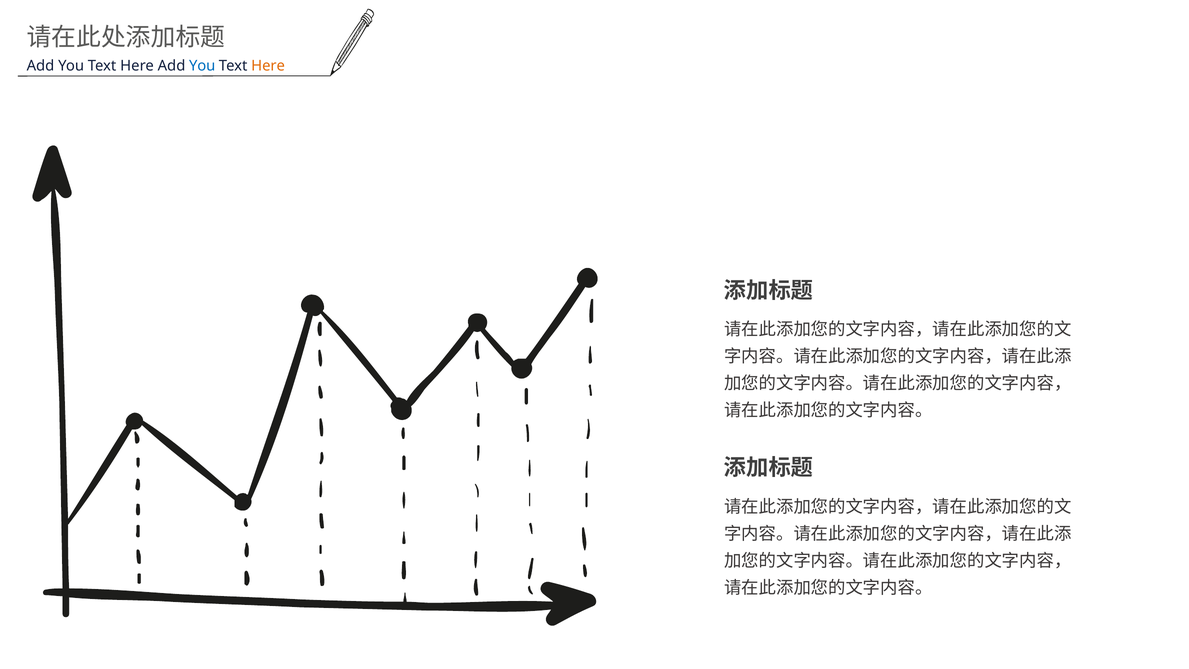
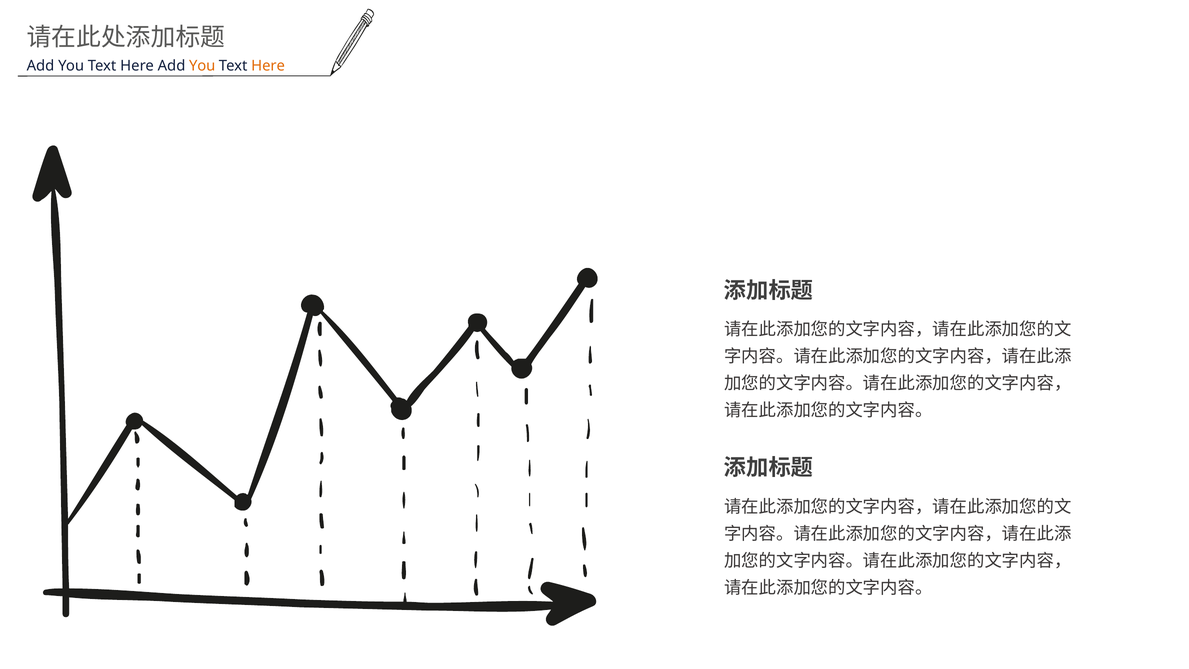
You colour: blue -> orange (202, 66)
